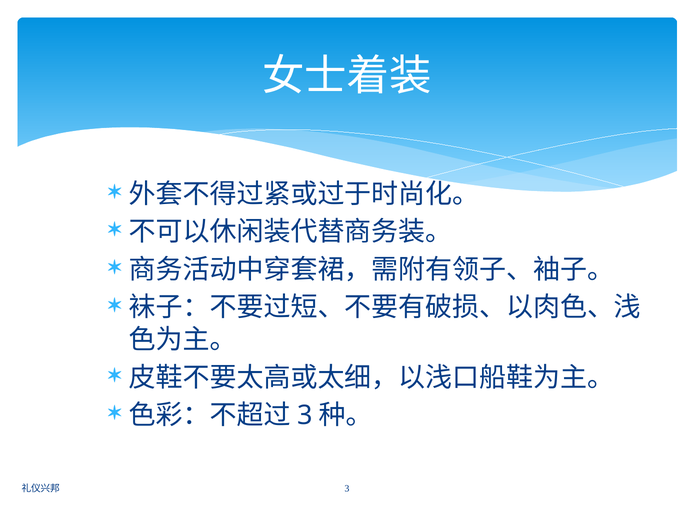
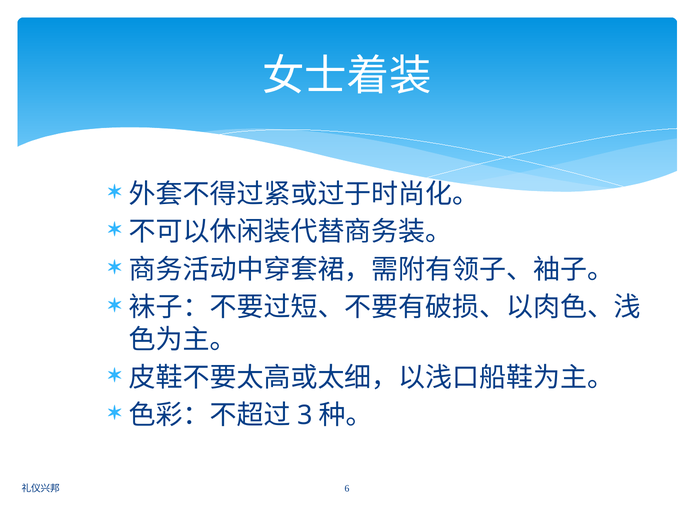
3: 3 -> 6 (347, 489)
